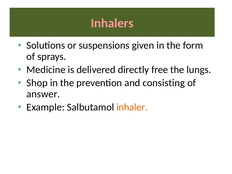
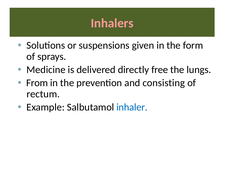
Shop: Shop -> From (37, 83)
answer: answer -> rectum (43, 94)
inhaler colour: orange -> blue (132, 107)
